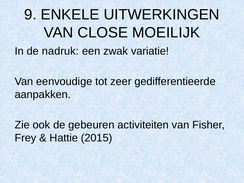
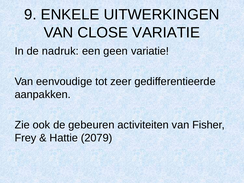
CLOSE MOEILIJK: MOEILIJK -> VARIATIE (166, 33)
zwak: zwak -> geen (116, 51)
2015: 2015 -> 2079 (97, 138)
